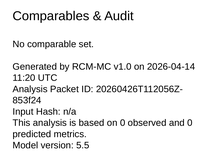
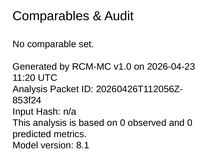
2026-04-14: 2026-04-14 -> 2026-04-23 (171, 67)
5.5: 5.5 -> 8.1 (83, 146)
